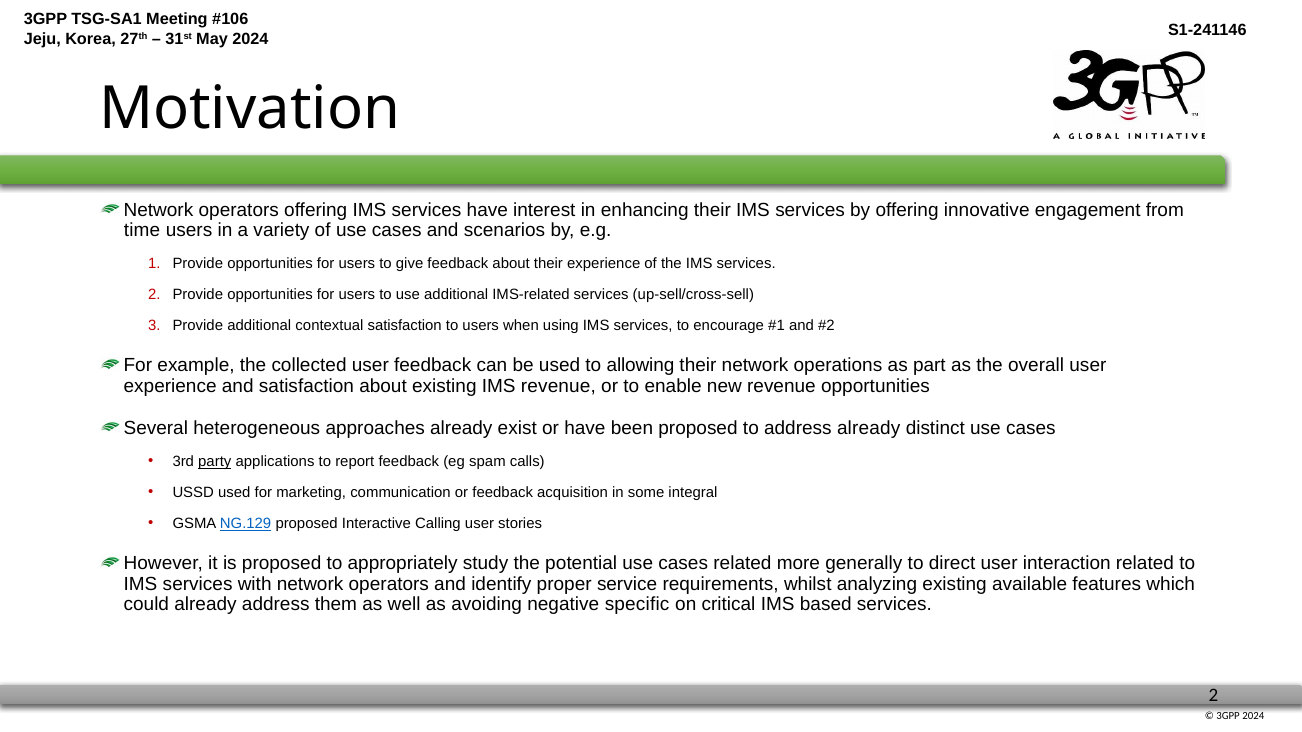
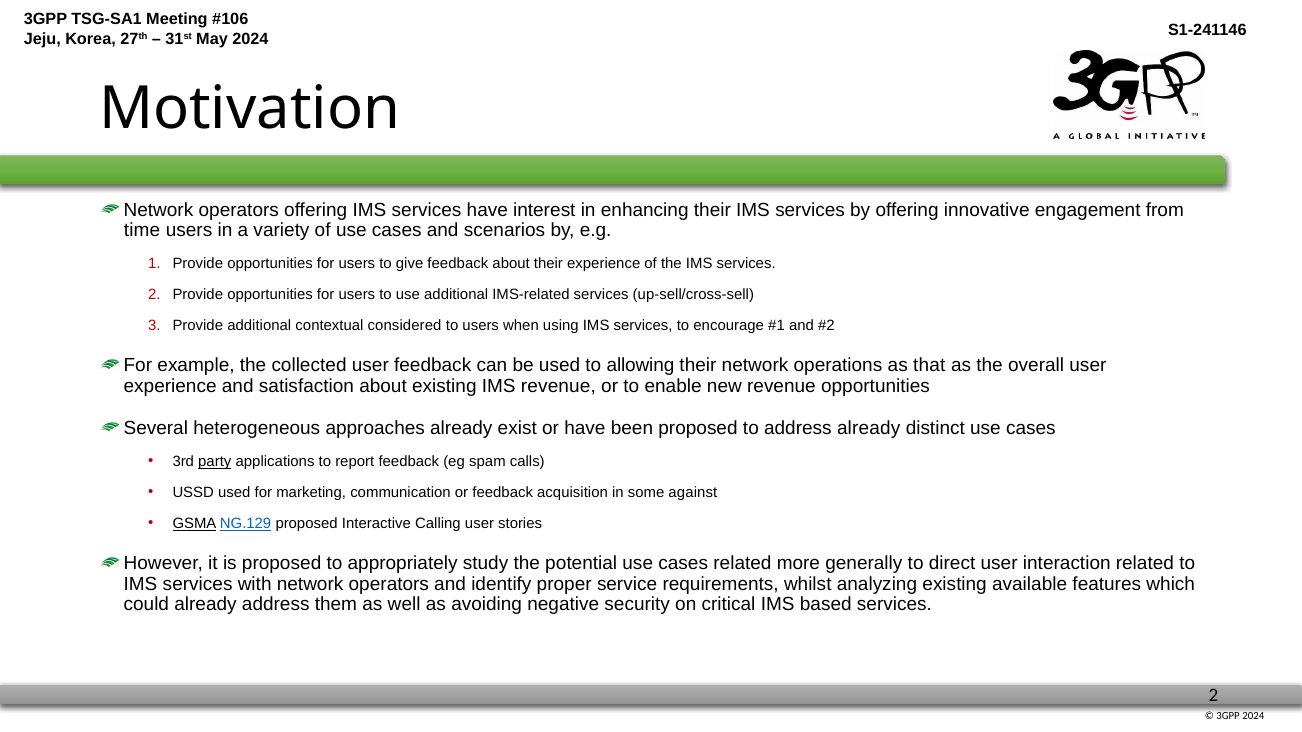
contextual satisfaction: satisfaction -> considered (405, 326)
part: part -> that (929, 366)
integral: integral -> against (693, 493)
GSMA underline: none -> present (194, 524)
specific: specific -> security (637, 605)
